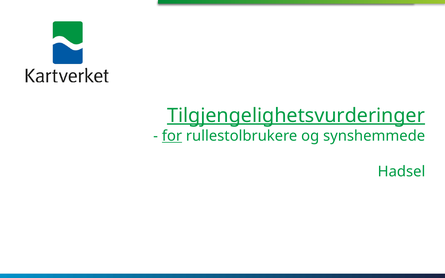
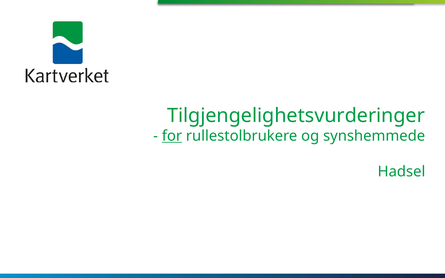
Tilgjengelighetsvurderinger underline: present -> none (296, 116)
